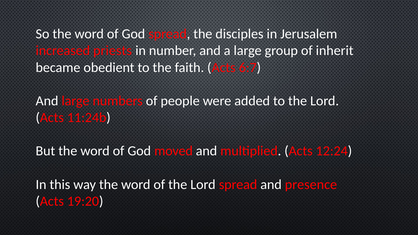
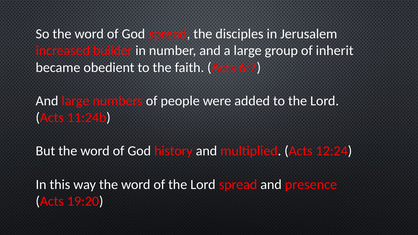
priests: priests -> builder (113, 51)
moved: moved -> history (174, 151)
